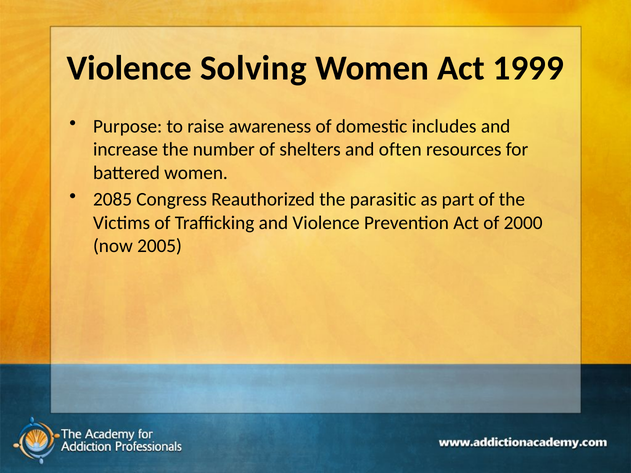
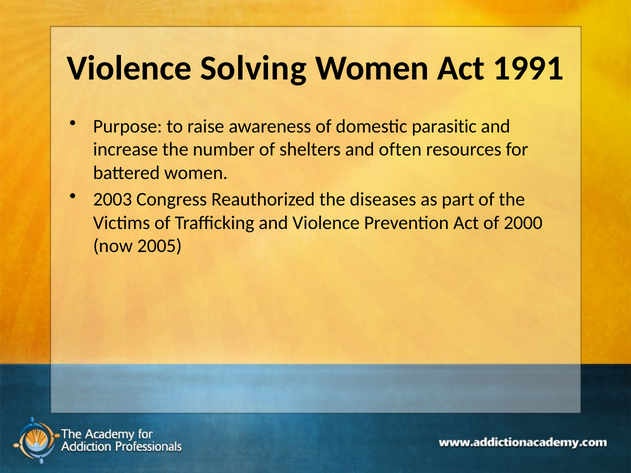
1999: 1999 -> 1991 (528, 68)
includes: includes -> parasitic (444, 126)
2085: 2085 -> 2003 (113, 200)
parasitic: parasitic -> diseases (383, 200)
